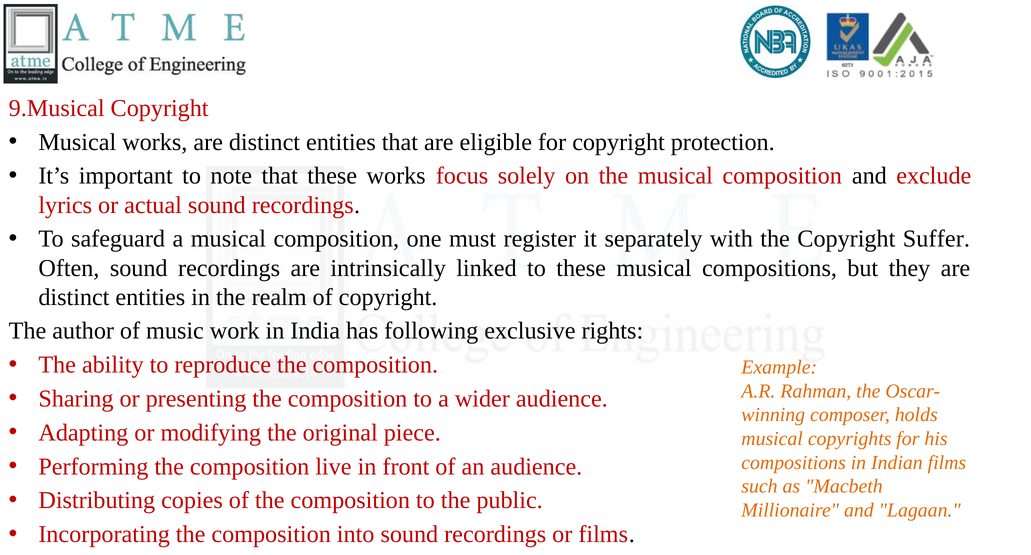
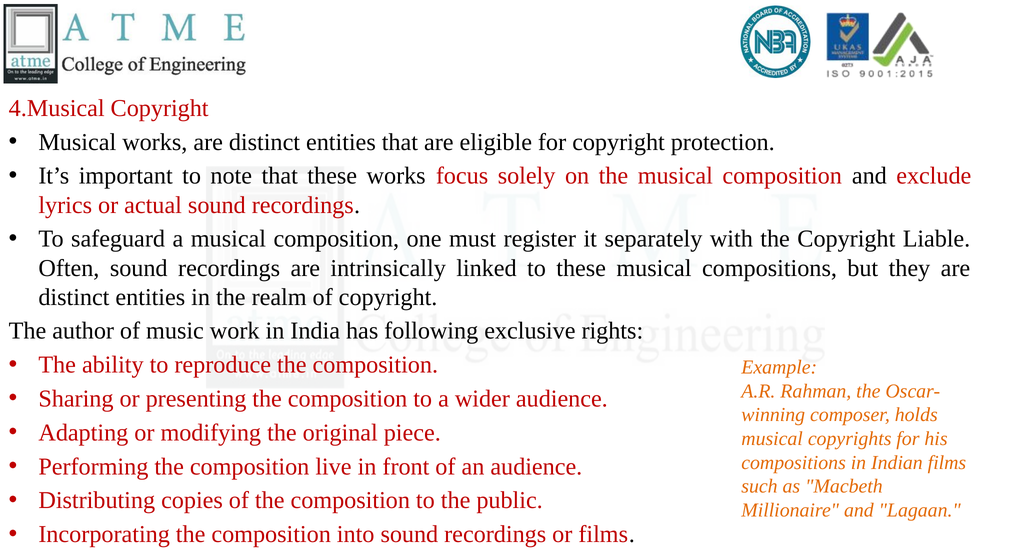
9.Musical: 9.Musical -> 4.Musical (57, 108)
Suffer: Suffer -> Liable (936, 239)
